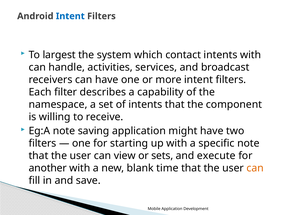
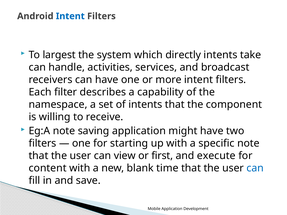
contact: contact -> directly (183, 55)
intents with: with -> take (251, 55)
sets: sets -> first (162, 156)
another: another -> content (48, 168)
can colour: orange -> blue (255, 168)
